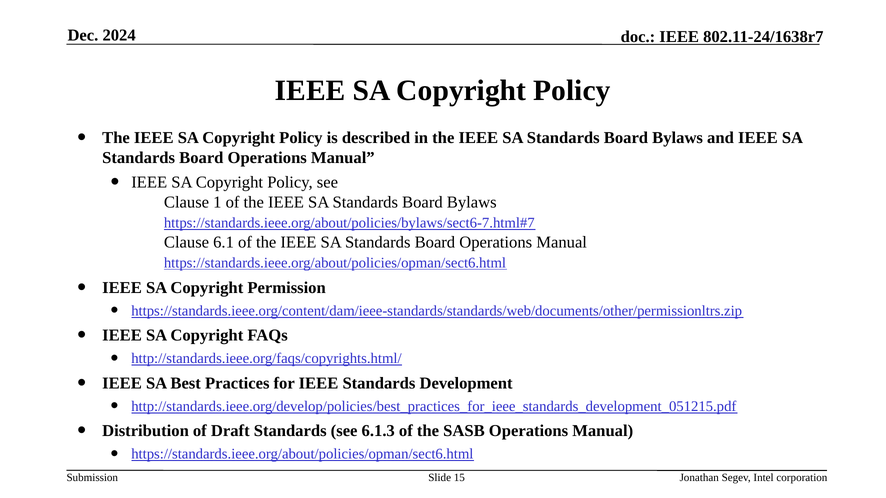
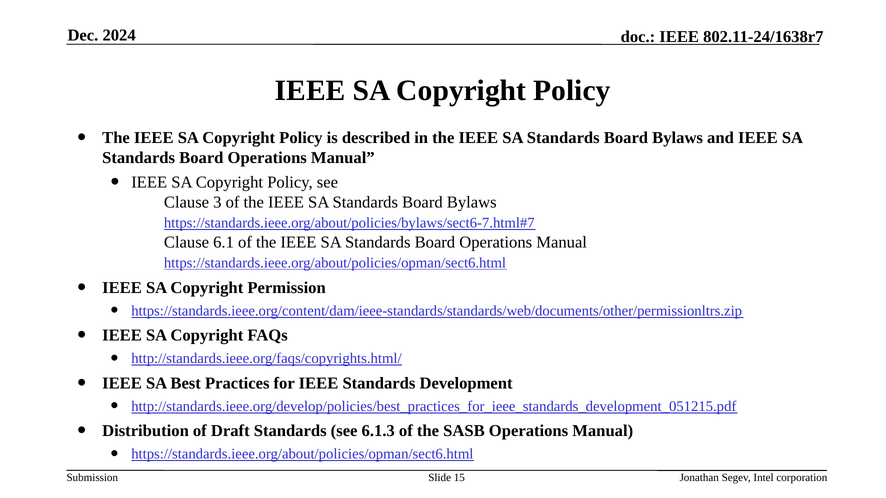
1: 1 -> 3 (217, 202)
